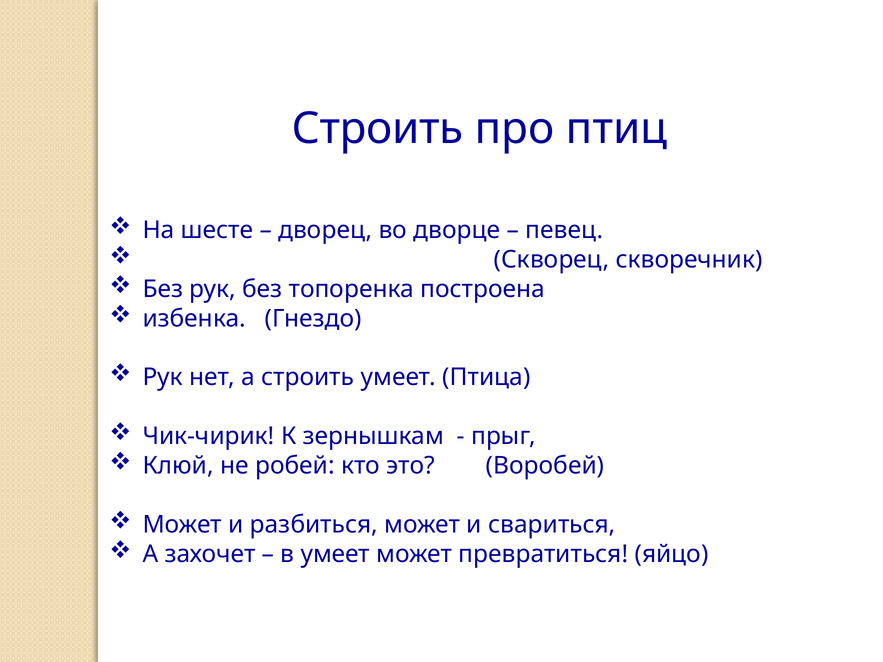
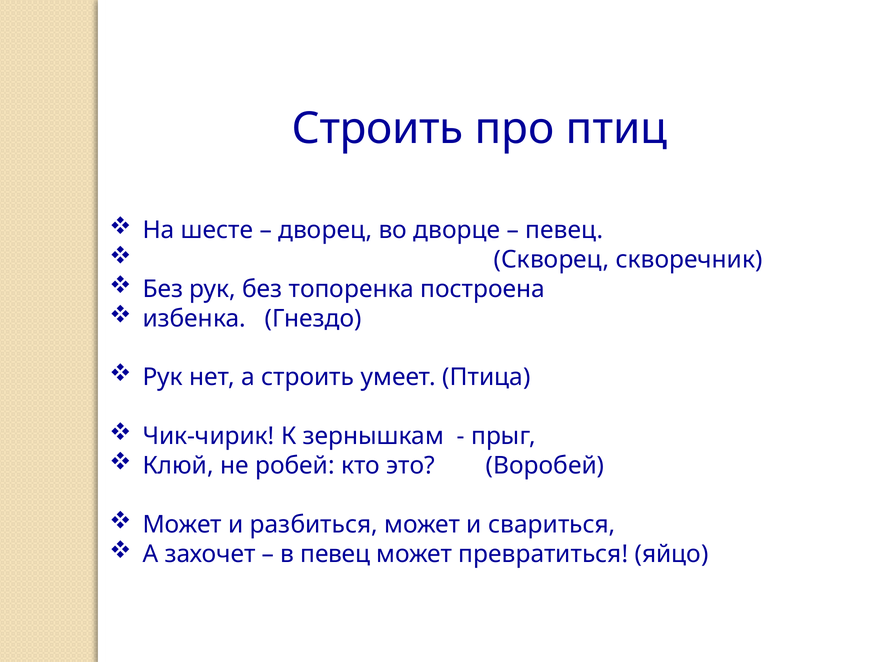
в умеет: умеет -> певец (335, 554)
